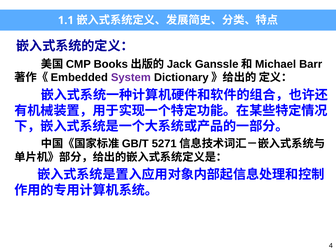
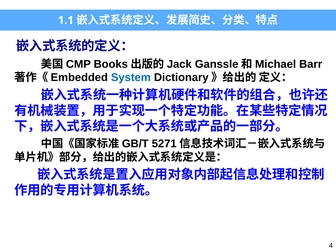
System colour: purple -> blue (131, 78)
